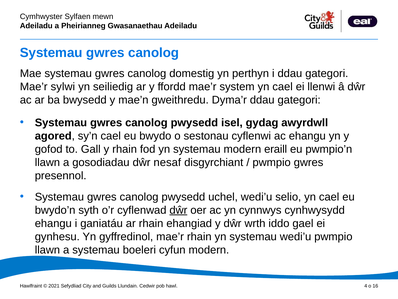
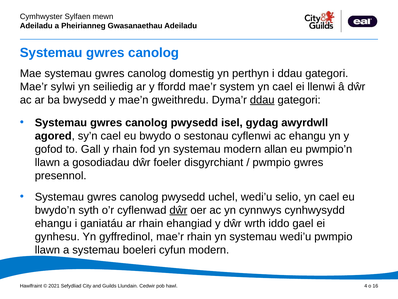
ddau underline: none -> present (262, 100)
eraill: eraill -> allan (276, 149)
nesaf: nesaf -> foeler (167, 162)
